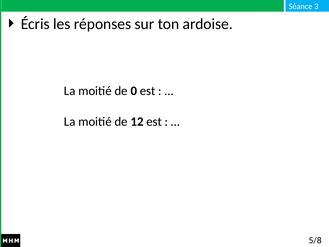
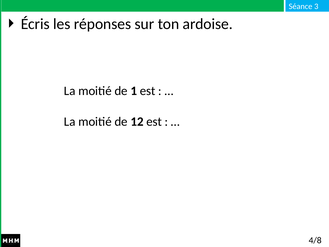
0: 0 -> 1 (134, 91)
5/8: 5/8 -> 4/8 (315, 240)
